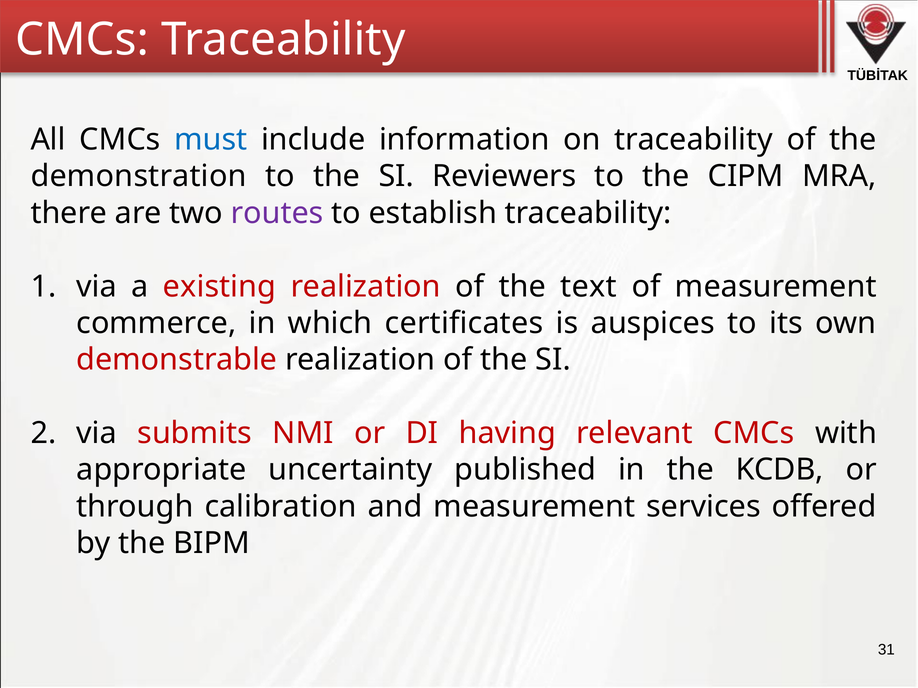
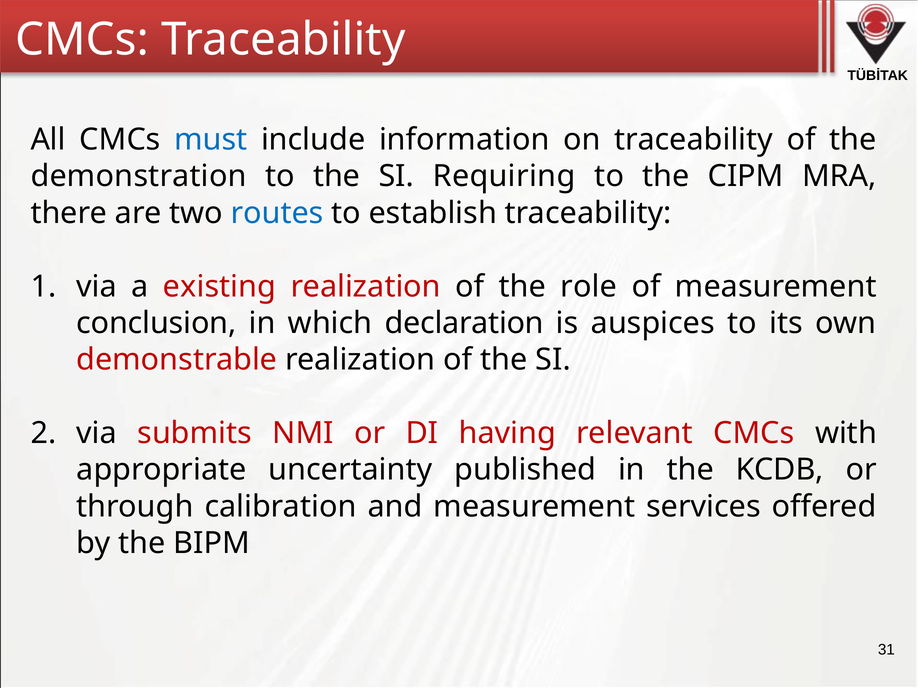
Reviewers: Reviewers -> Requiring (504, 176)
routes colour: purple -> blue (277, 213)
text: text -> role (589, 287)
commerce: commerce -> conclusion (156, 323)
certificates: certificates -> declaration (464, 323)
